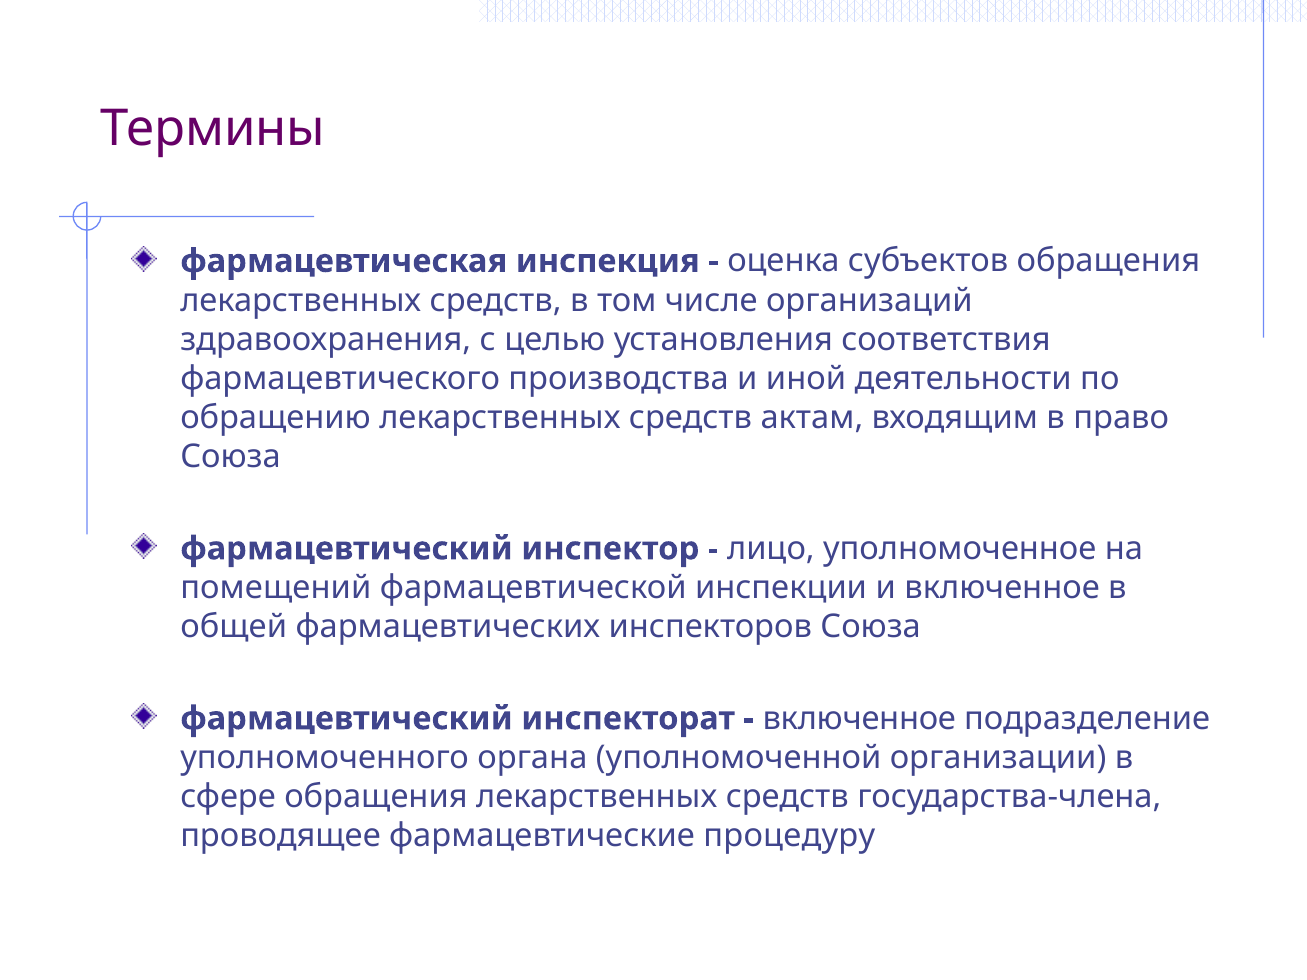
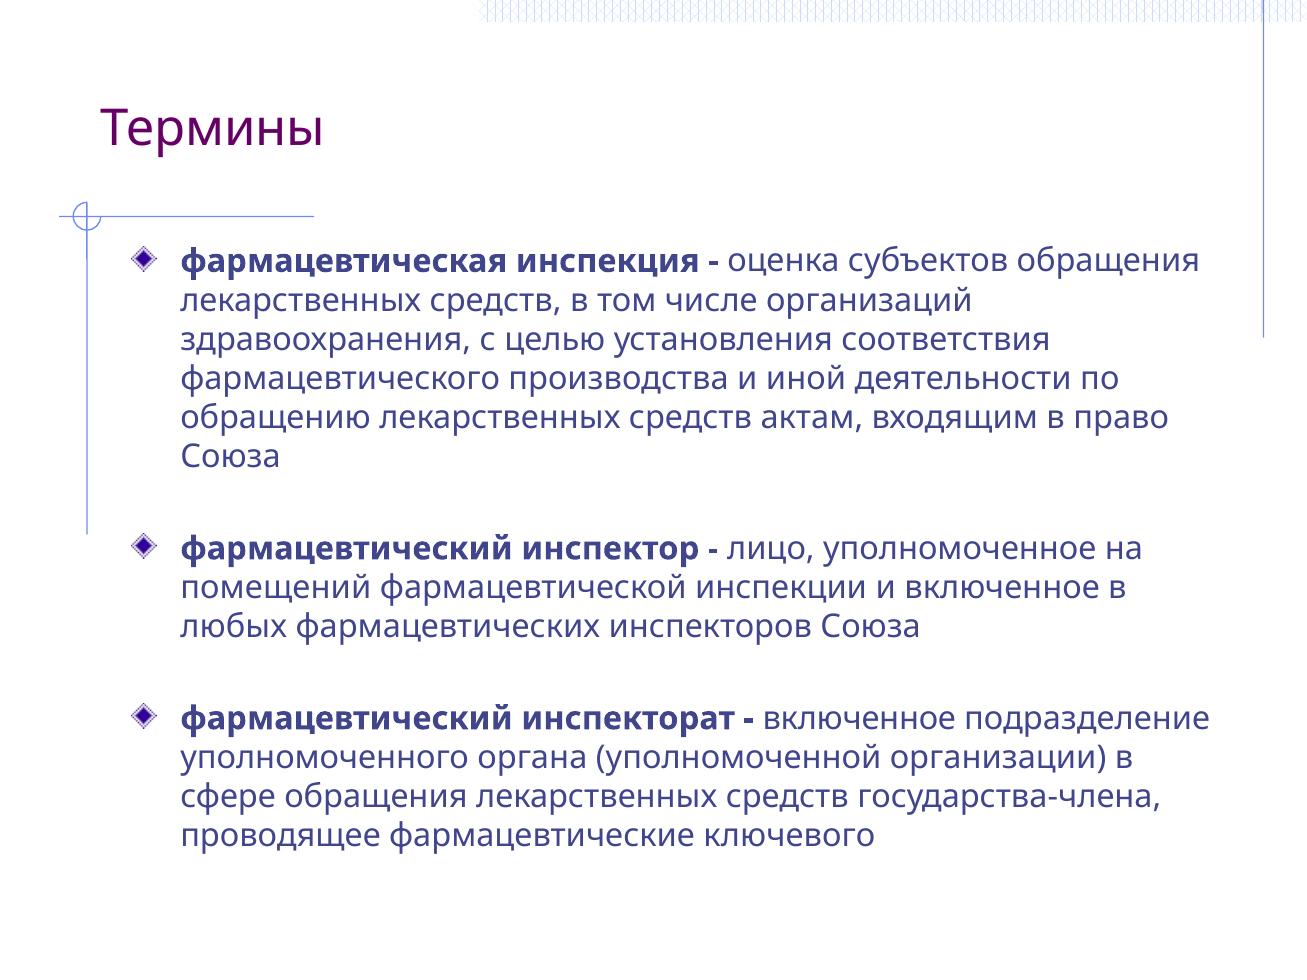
общей: общей -> любых (234, 627)
процедуру: процедуру -> ключевого (789, 836)
